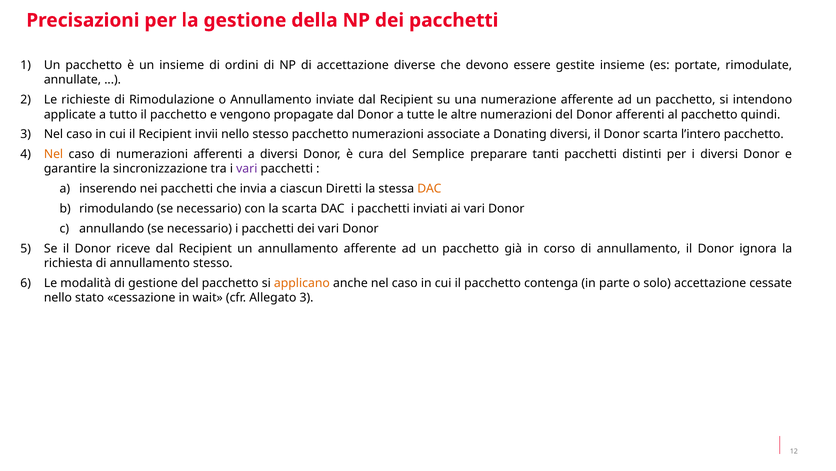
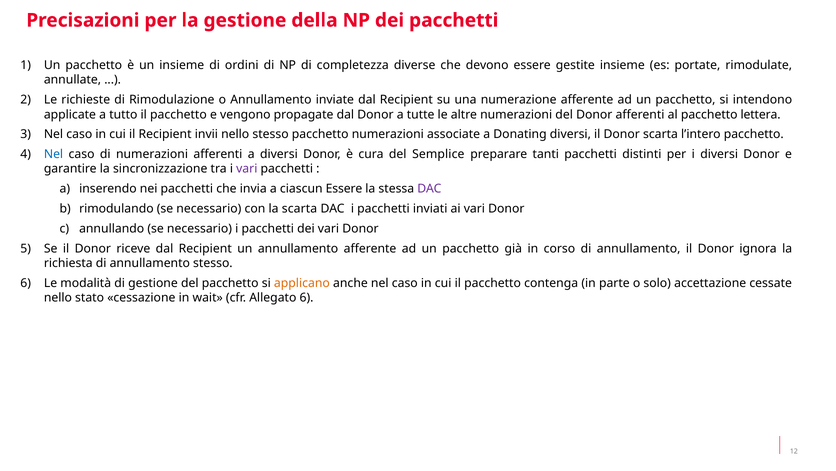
di accettazione: accettazione -> completezza (353, 65)
quindi: quindi -> lettera (761, 114)
Nel colour: orange -> blue (54, 154)
ciascun Diretti: Diretti -> Essere (344, 189)
DAC colour: orange -> purple (429, 189)
Allegato 3: 3 -> 6 (307, 297)
